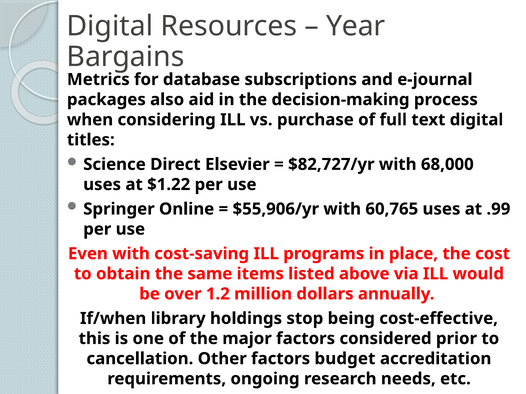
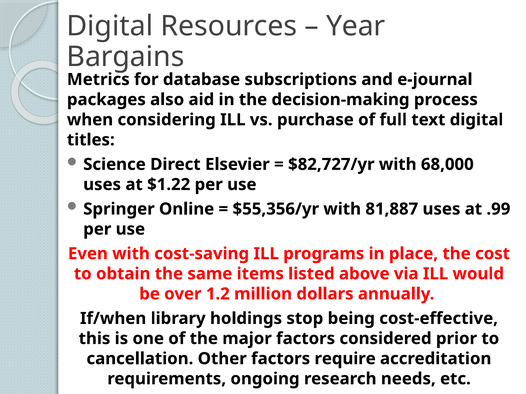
$55,906/yr: $55,906/yr -> $55,356/yr (276, 209)
60,765: 60,765 -> 81,887 (392, 209)
budget: budget -> require (345, 359)
